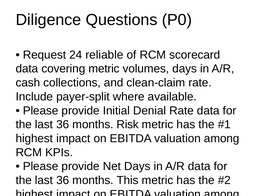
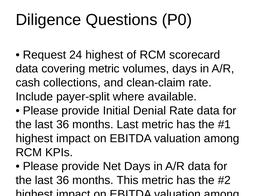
24 reliable: reliable -> highest (104, 55)
months Risk: Risk -> Last (128, 124)
